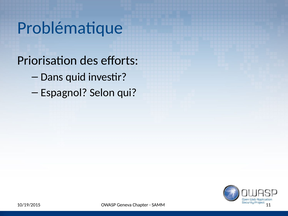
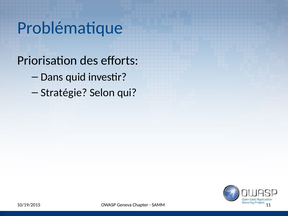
Espagnol: Espagnol -> Stratégie (64, 93)
